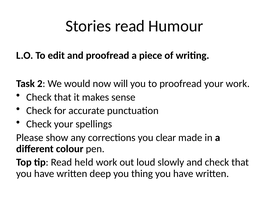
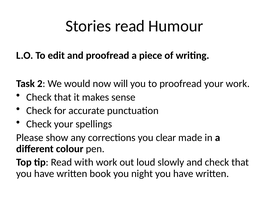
held: held -> with (84, 162)
deep: deep -> book (100, 173)
thing: thing -> night (142, 173)
